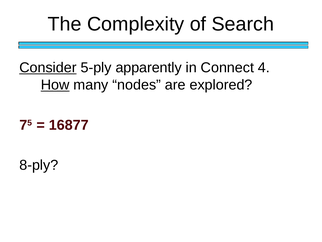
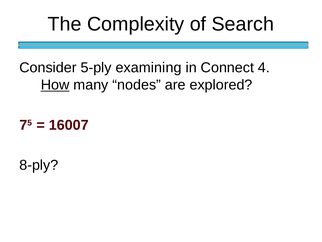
Consider underline: present -> none (48, 68)
apparently: apparently -> examining (149, 68)
16877: 16877 -> 16007 (69, 125)
